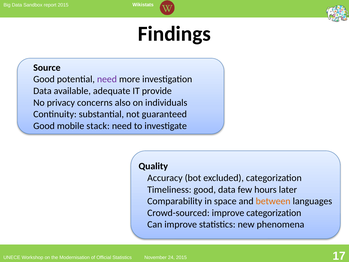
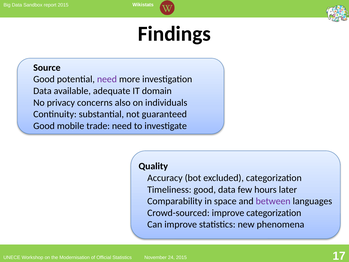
provide: provide -> domain (157, 91)
stack: stack -> trade (98, 126)
between colour: orange -> purple (273, 201)
